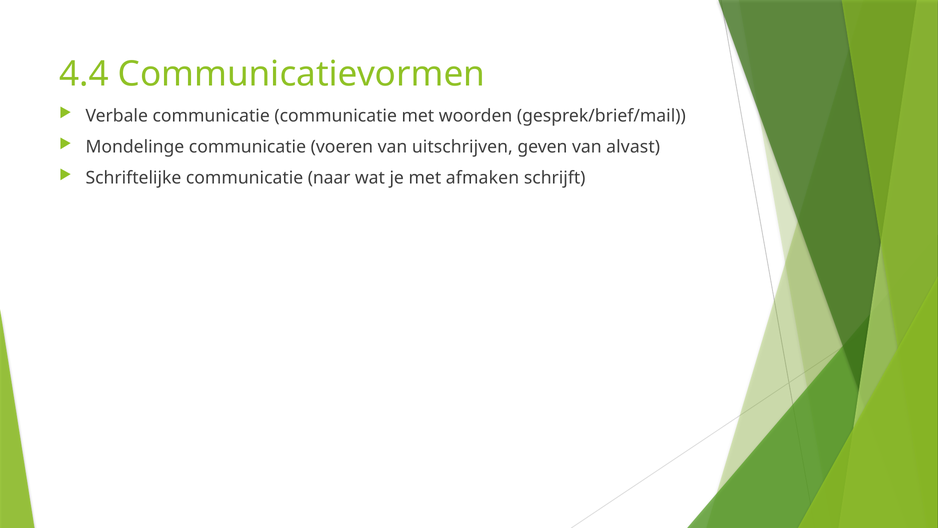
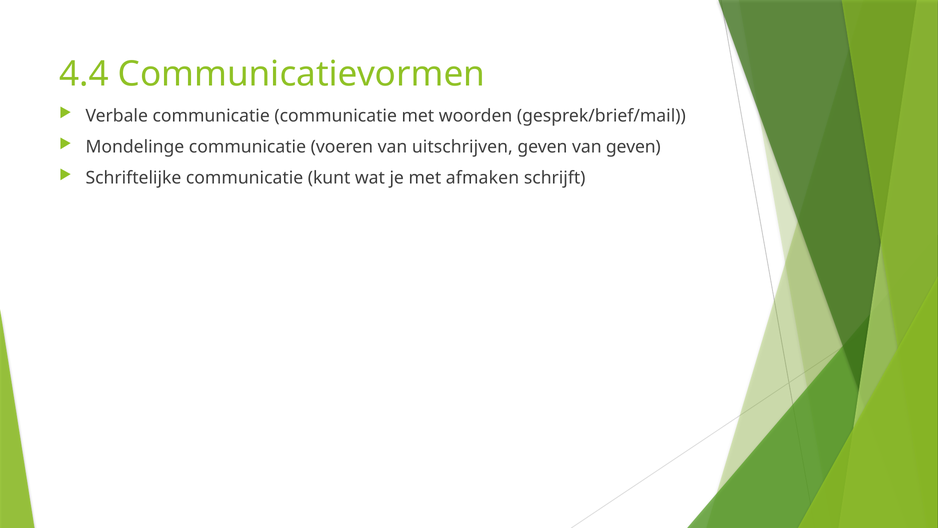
van alvast: alvast -> geven (633, 147)
naar: naar -> kunt (329, 178)
